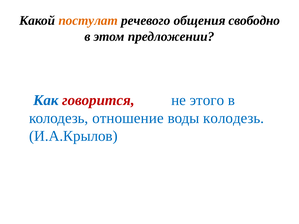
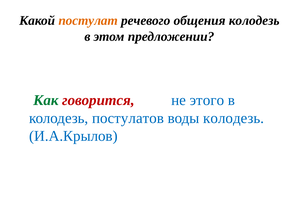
общения свободно: свободно -> колодезь (254, 21)
Как colour: blue -> green (46, 100)
отношение: отношение -> постулатов (128, 118)
